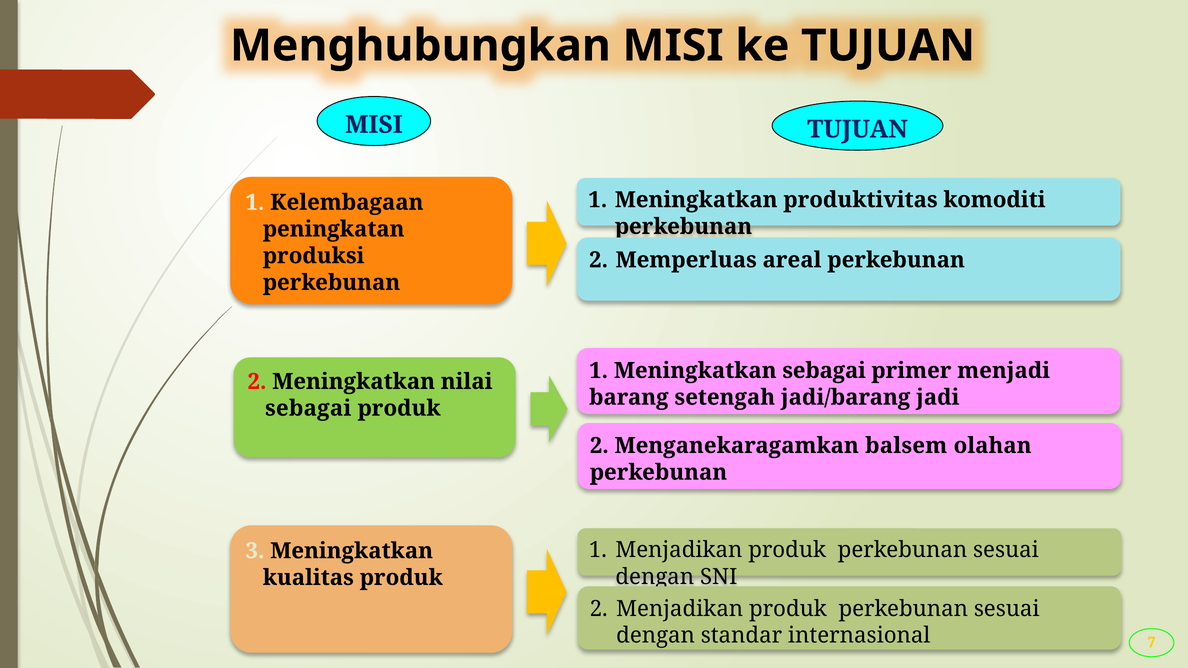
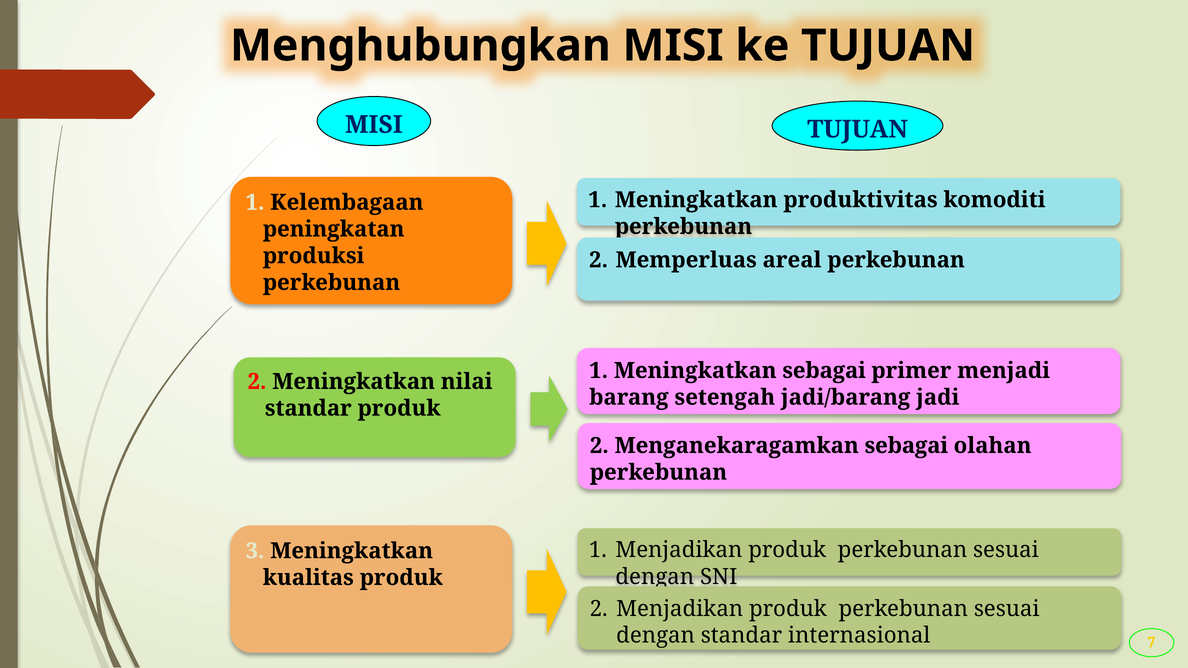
sebagai: sebagai -> standar (308, 408)
Menganekaragamkan balsem: balsem -> sebagai (906, 446)
